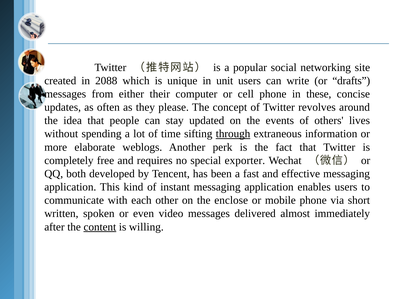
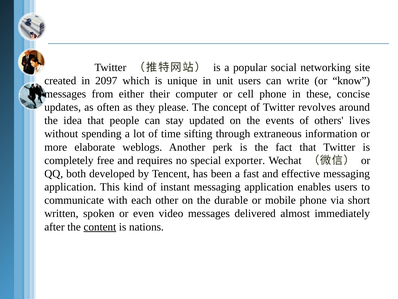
2088: 2088 -> 2097 (106, 81)
drafts: drafts -> know (351, 81)
through underline: present -> none (233, 134)
enclose: enclose -> durable (231, 200)
willing: willing -> nations (146, 226)
